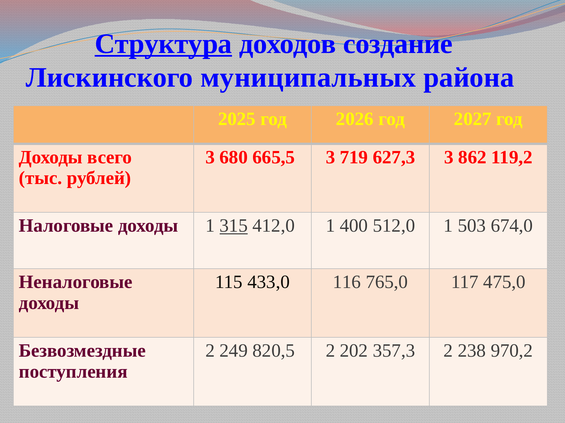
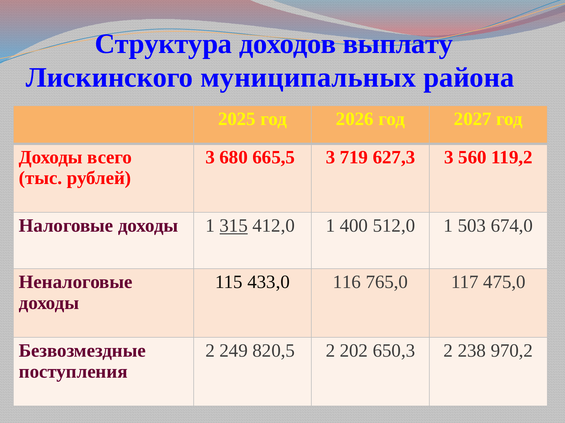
Структура underline: present -> none (163, 44)
создание: создание -> выплату (398, 44)
862: 862 -> 560 (472, 157)
357,3: 357,3 -> 650,3 (394, 351)
